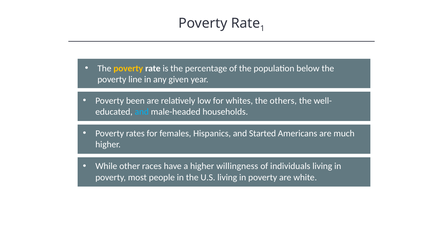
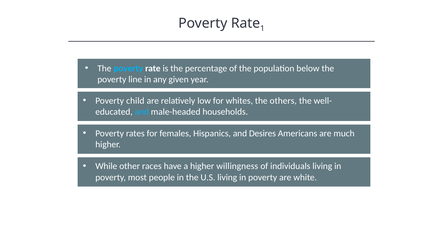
poverty colour: yellow -> light blue (128, 68)
been: been -> child (135, 101)
Started: Started -> Desires (262, 134)
